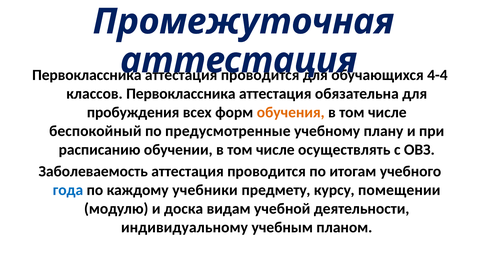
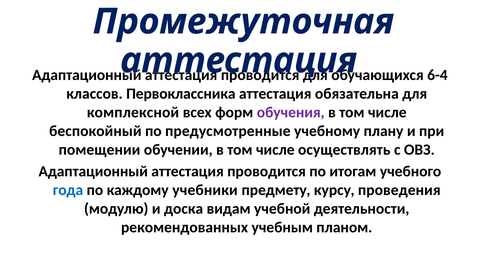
Первоклассника: Первоклассника -> Адаптационный (87, 75)
4-4: 4-4 -> 6-4 (437, 75)
пробуждения: пробуждения -> комплексной (133, 112)
обучения colour: orange -> purple (291, 112)
расписанию: расписанию -> помещении (99, 150)
Заболеваемость: Заболеваемость -> Адаптационный (93, 171)
помещении: помещении -> проведения (399, 190)
индивидуальному: индивидуальному -> рекомендованных (185, 227)
